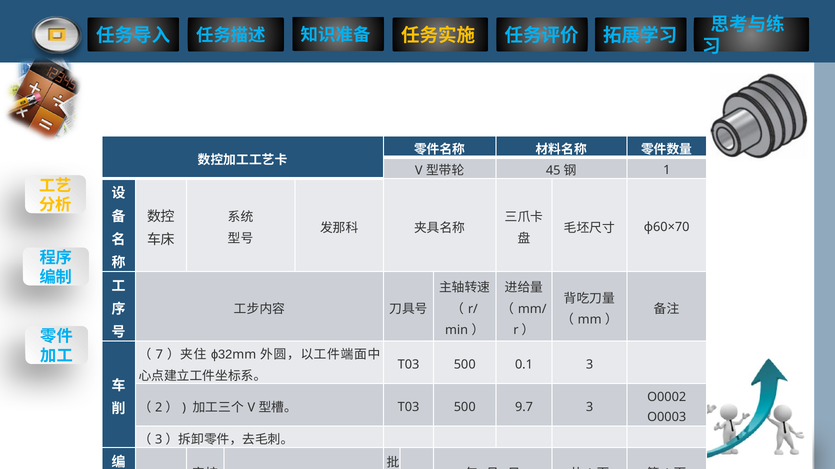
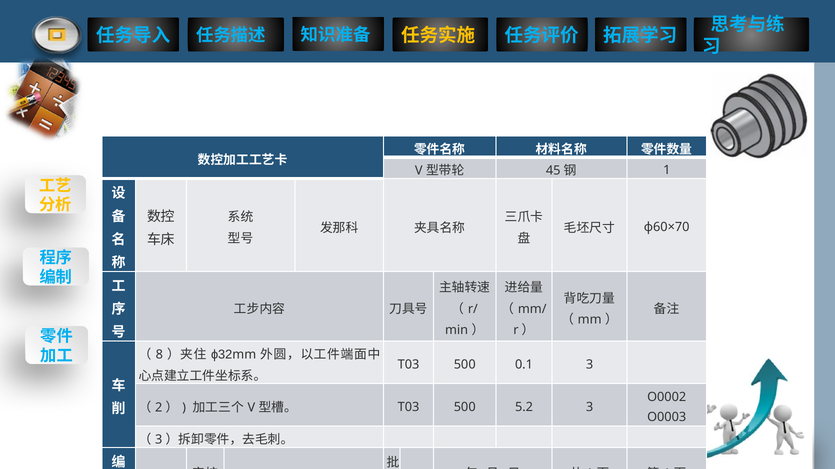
7: 7 -> 8 (159, 355)
9.7: 9.7 -> 5.2 (524, 407)
